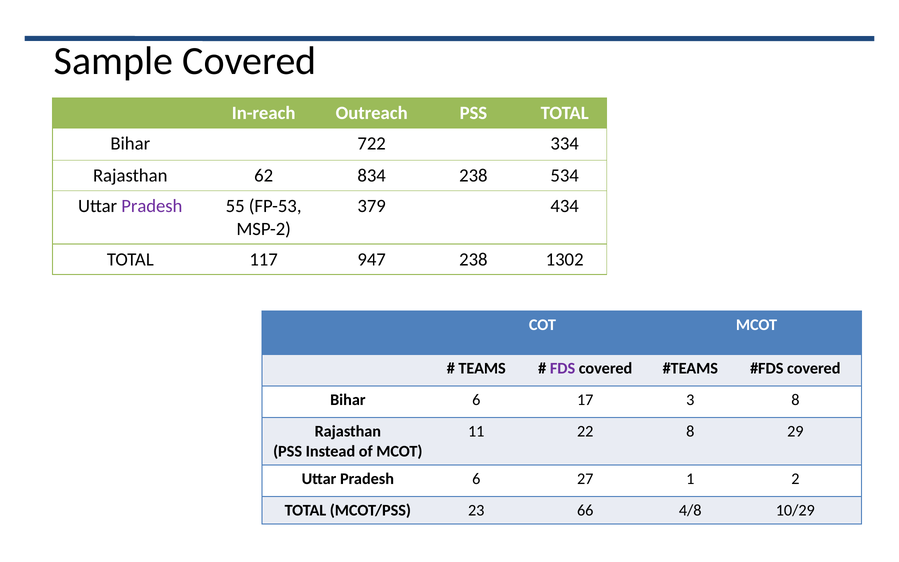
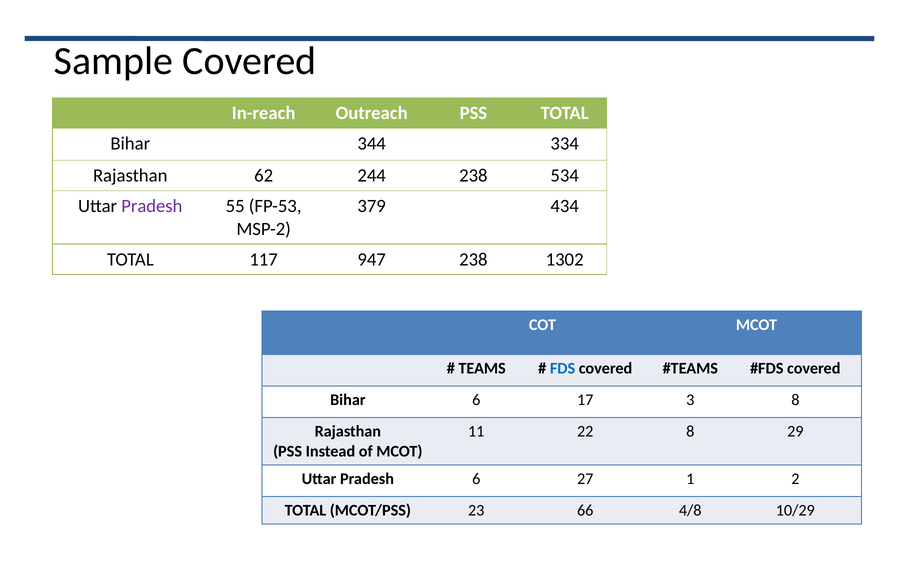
722: 722 -> 344 (372, 144)
834: 834 -> 244 (372, 176)
FDS colour: purple -> blue (563, 368)
